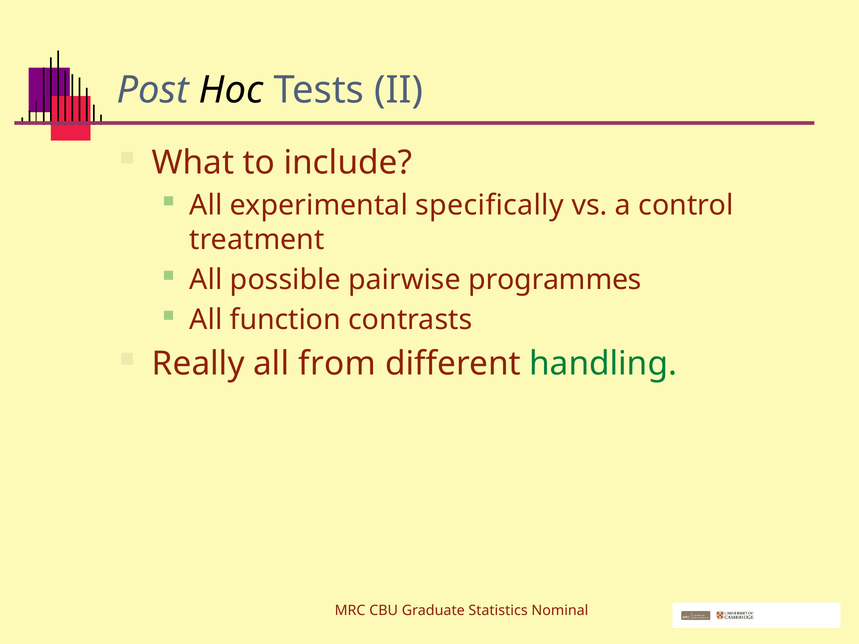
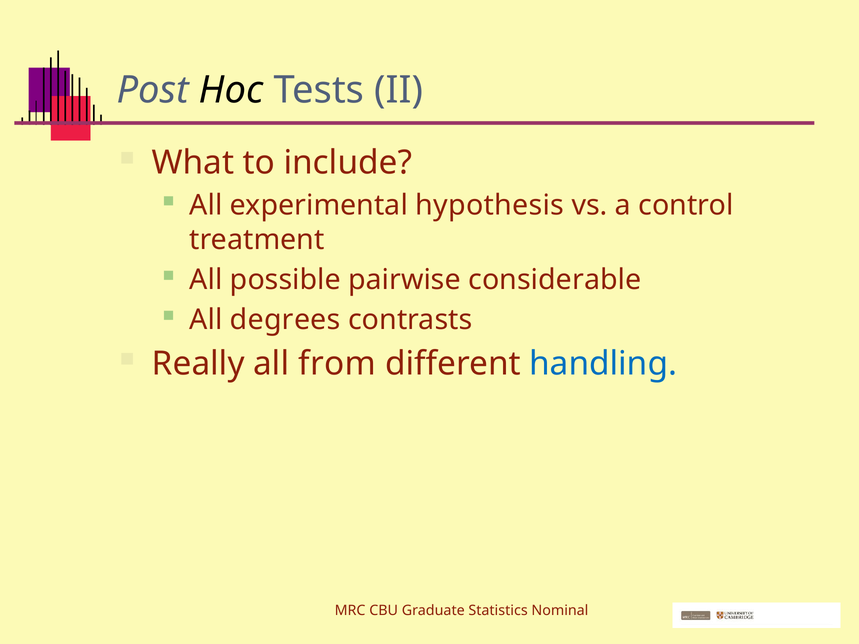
specifically: specifically -> hypothesis (490, 205)
programmes: programmes -> considerable (555, 280)
function: function -> degrees (285, 320)
handling colour: green -> blue (603, 364)
